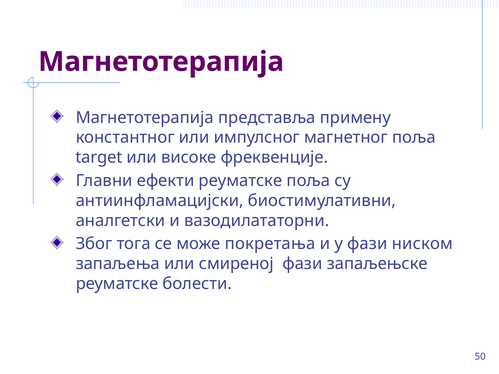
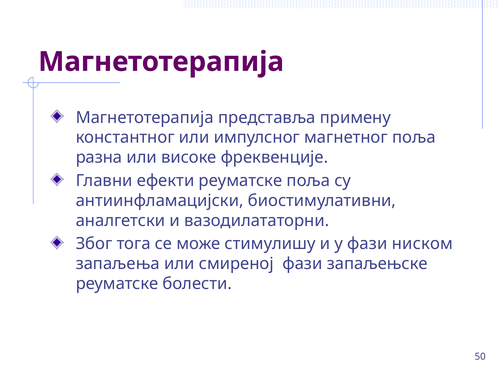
target: target -> разна (99, 158)
покретања: покретања -> стимулишу (270, 244)
